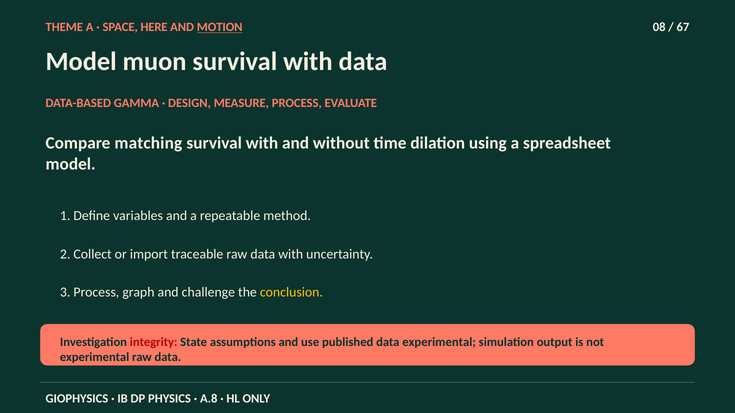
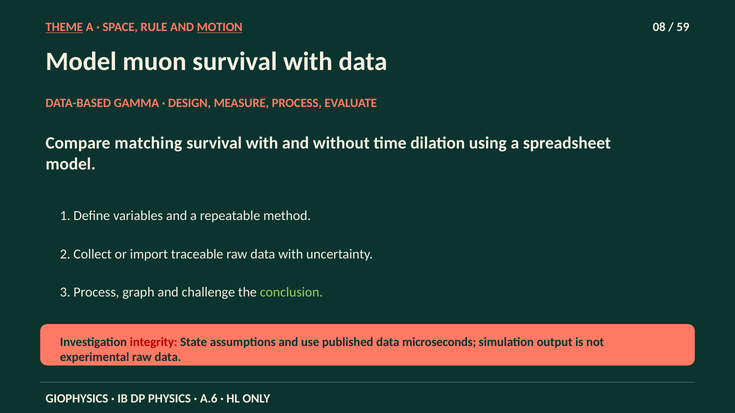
THEME underline: none -> present (64, 27)
HERE: HERE -> RULE (154, 27)
67: 67 -> 59 (683, 27)
conclusion colour: yellow -> light green (291, 293)
data experimental: experimental -> microseconds (439, 342)
A.8: A.8 -> A.6 (209, 399)
